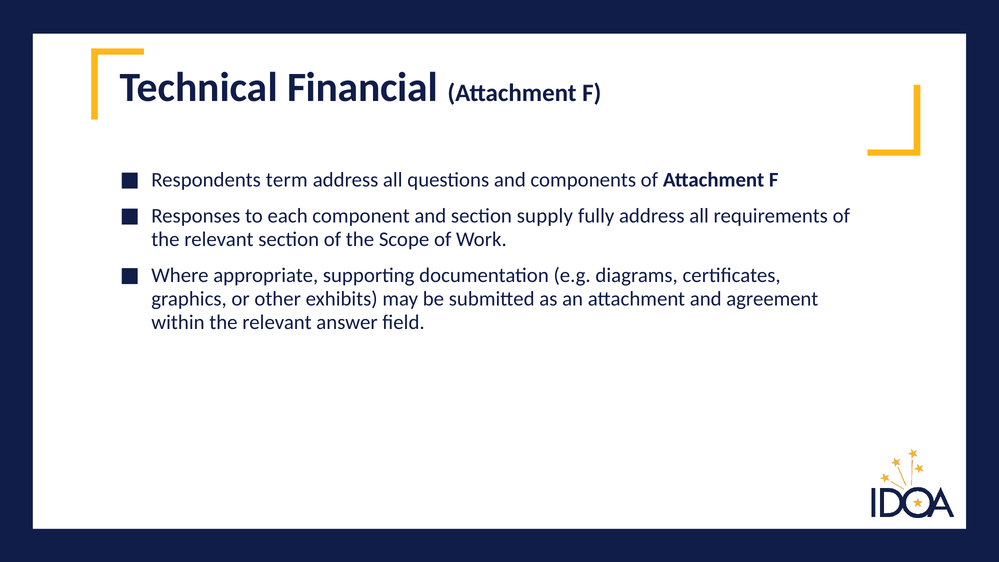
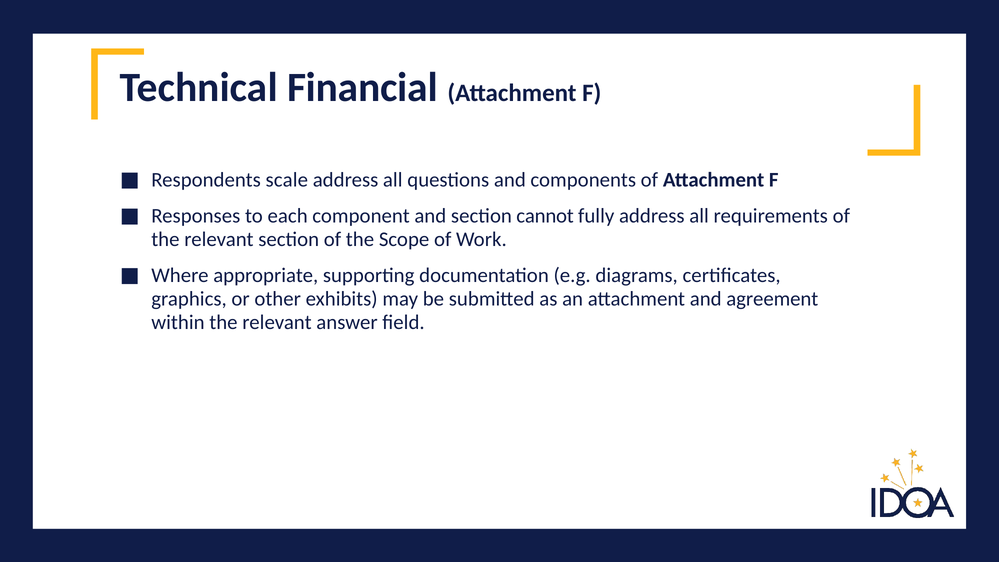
term: term -> scale (287, 180)
supply: supply -> cannot (545, 216)
